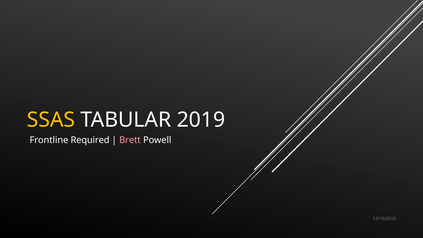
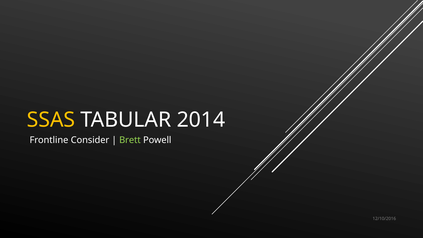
2019: 2019 -> 2014 (201, 120)
Required: Required -> Consider (90, 140)
Brett colour: pink -> light green (130, 140)
